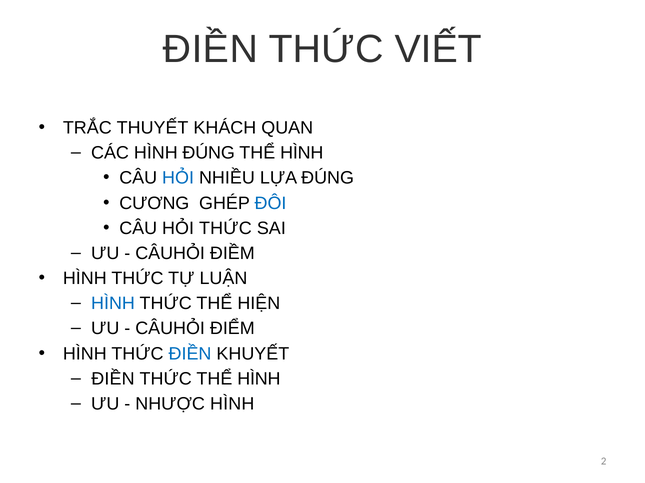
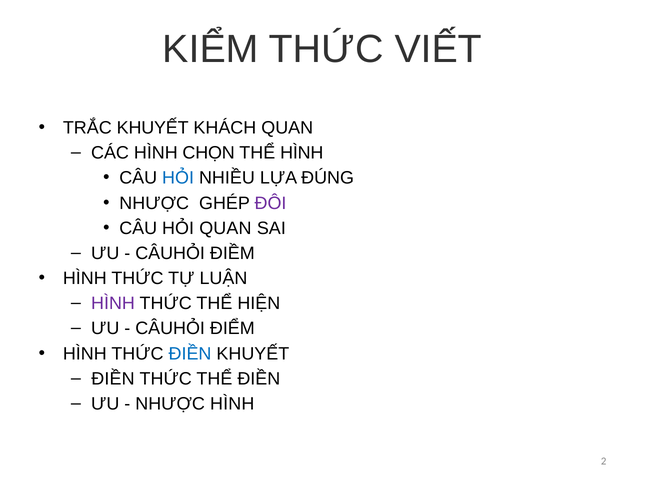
ĐIỀN: ĐIỀN -> KIỂM (211, 49)
TRẮC THUYẾT: THUYẾT -> KHUYẾT (153, 128)
HÌNH ĐÚNG: ĐÚNG -> CHỌN (209, 153)
CƯƠNG: CƯƠNG -> NHƯỢC (154, 203)
ĐÔI colour: blue -> purple (271, 203)
HỎI THỨC: THỨC -> QUAN (225, 229)
HÌNH colour: blue -> purple (113, 304)
THỨC THỂ HÌNH: HÌNH -> ĐIỀN (259, 379)
